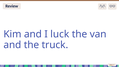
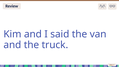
luck: luck -> said (60, 34)
